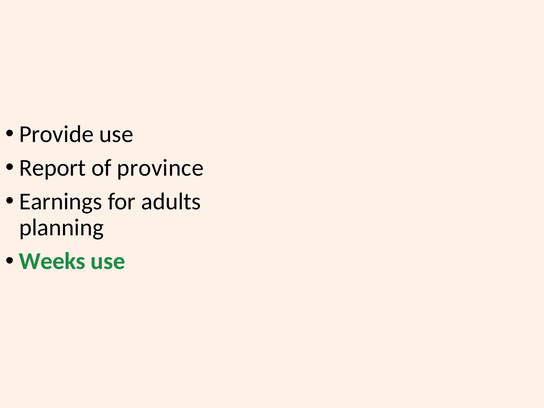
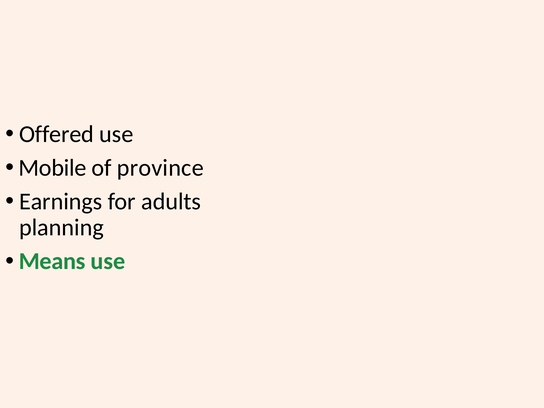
Provide: Provide -> Offered (56, 134)
Report: Report -> Mobile (53, 168)
Weeks: Weeks -> Means (52, 261)
